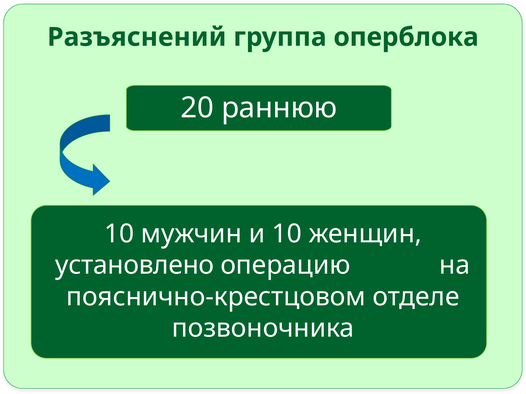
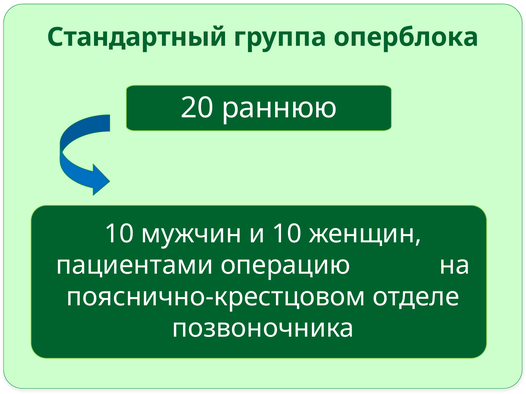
Разъяснений: Разъяснений -> Стандартный (137, 37)
установлено: установлено -> пациентами (135, 266)
